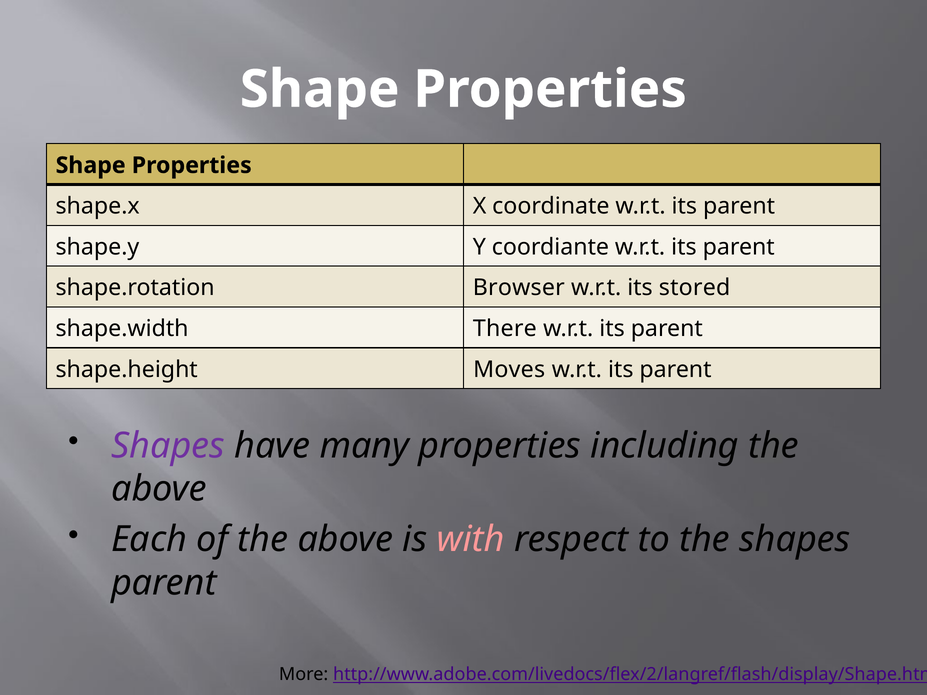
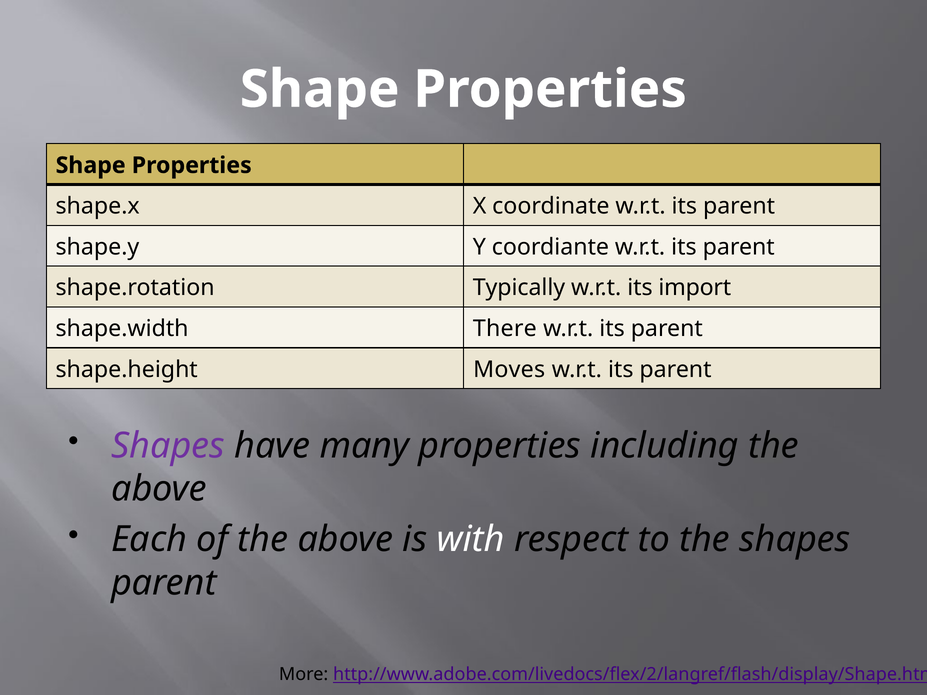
Browser: Browser -> Typically (519, 288)
stored: stored -> import (695, 288)
with colour: pink -> white (471, 540)
